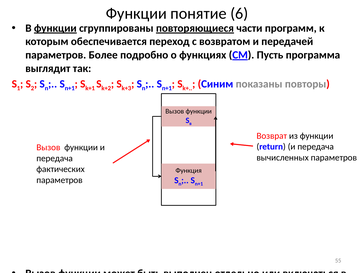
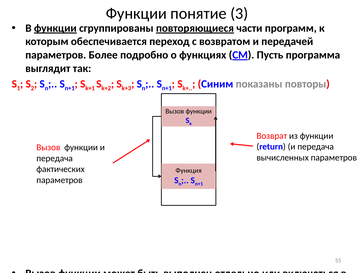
6: 6 -> 3 (239, 13)
